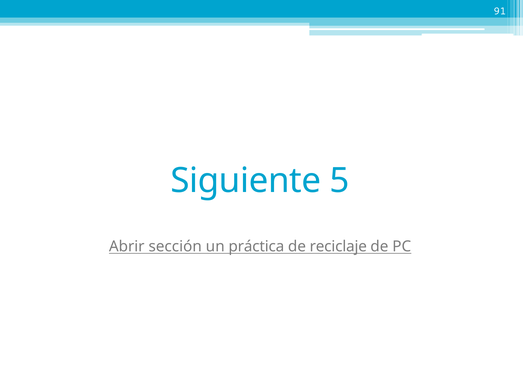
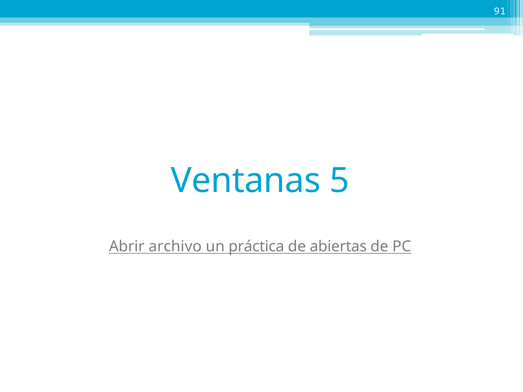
Siguiente: Siguiente -> Ventanas (246, 181)
sección: sección -> archivo (175, 247)
reciclaje: reciclaje -> abiertas (338, 247)
